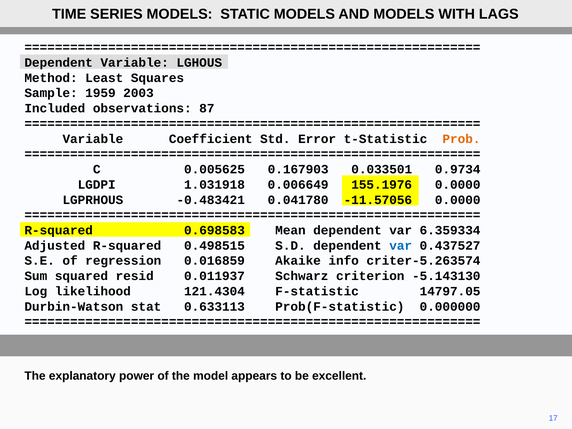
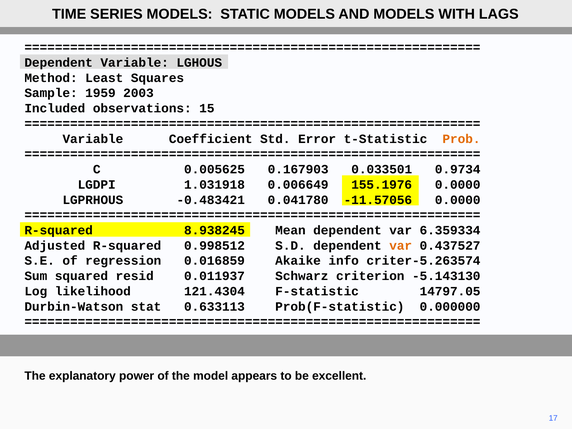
87: 87 -> 15 (207, 108)
0.698583: 0.698583 -> 8.938245 (214, 230)
0.498515: 0.498515 -> 0.998512 (214, 246)
var colour: blue -> orange (401, 246)
